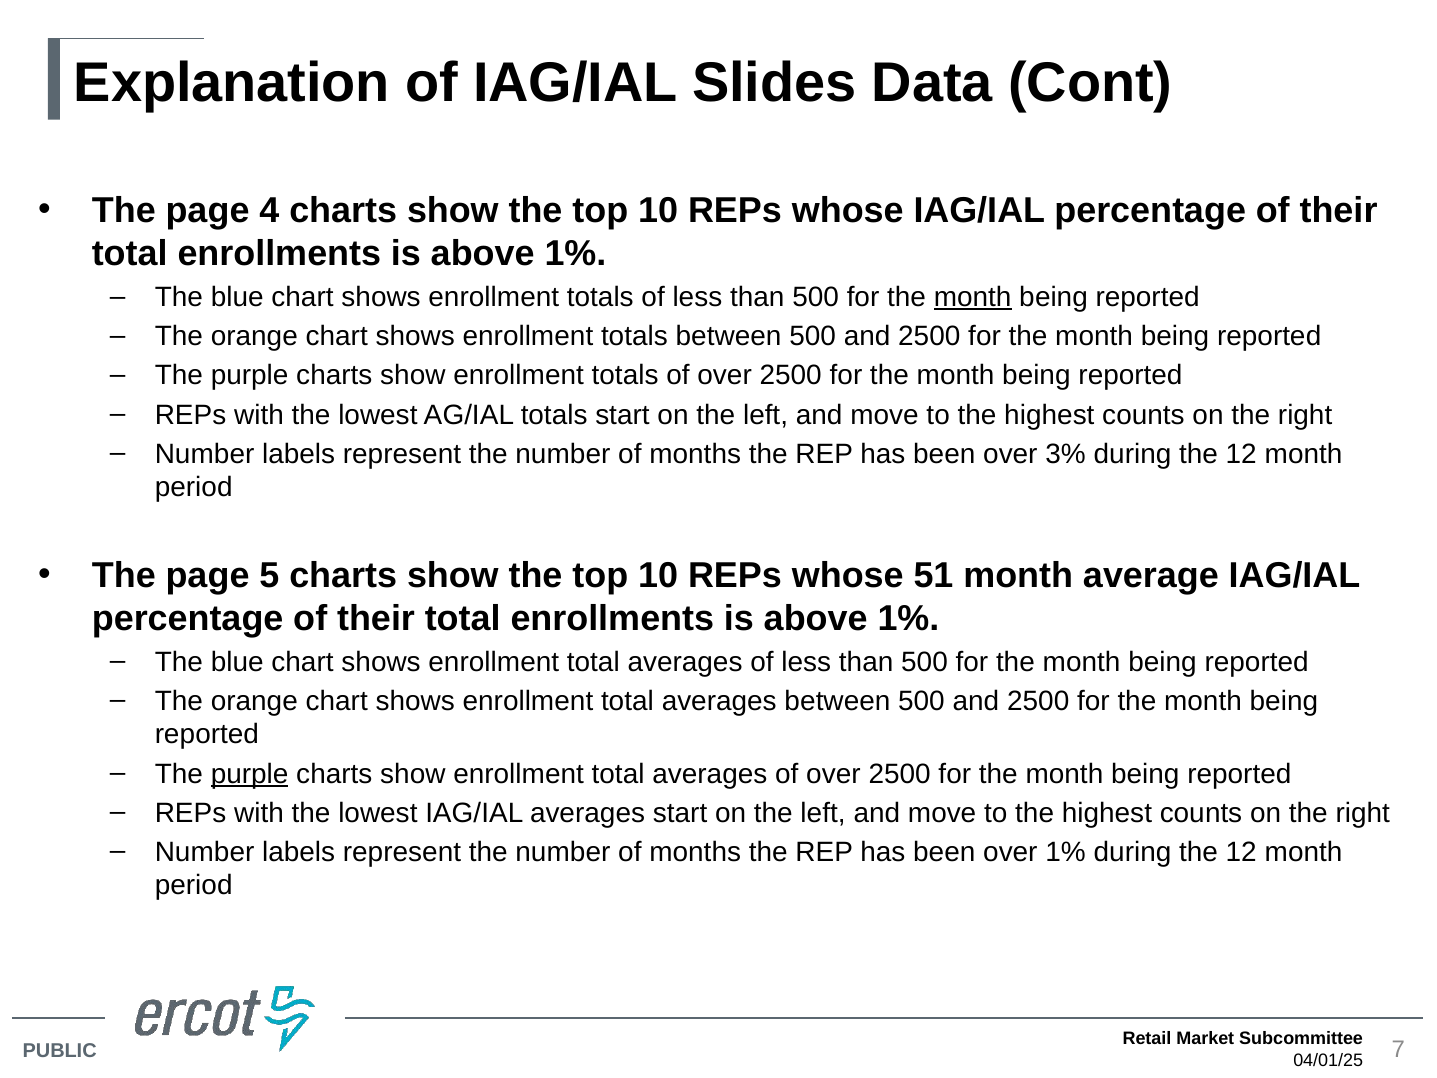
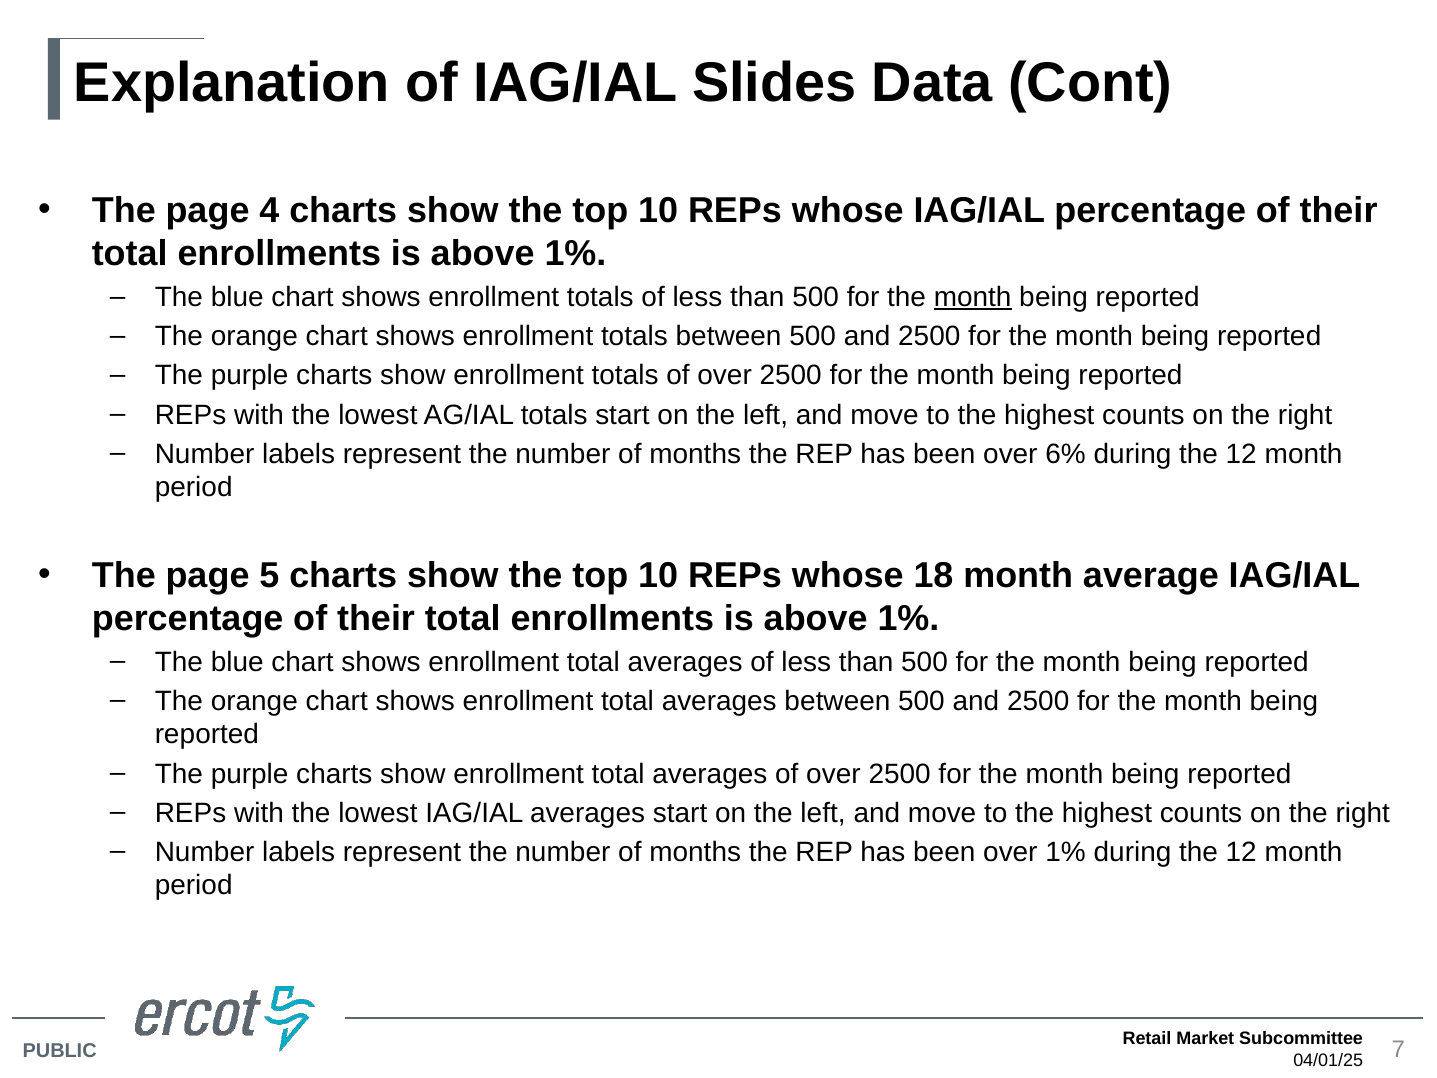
3%: 3% -> 6% (1066, 454)
51: 51 -> 18 (934, 575)
purple underline: present -> none (250, 774)
